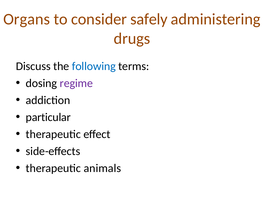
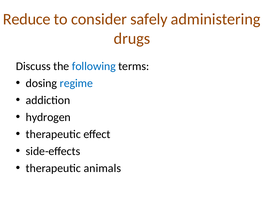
Organs: Organs -> Reduce (27, 19)
regime colour: purple -> blue (76, 83)
particular: particular -> hydrogen (48, 117)
